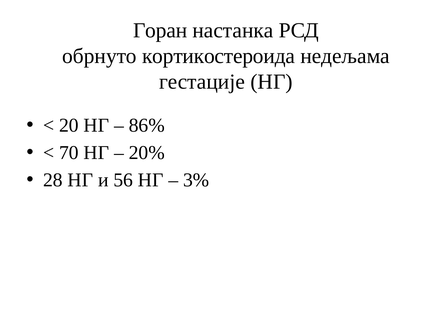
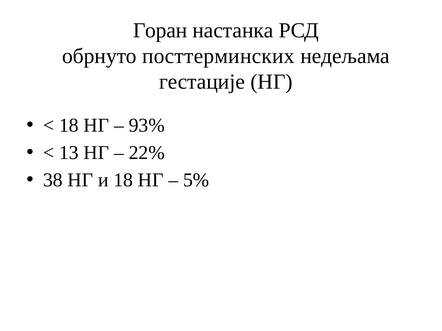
кортикостероида: кортикостероида -> посттерминских (218, 56)
20: 20 -> 18 (69, 125)
86%: 86% -> 93% (147, 125)
70: 70 -> 13 (69, 153)
20%: 20% -> 22% (147, 153)
28: 28 -> 38 (53, 180)
и 56: 56 -> 18 (123, 180)
3%: 3% -> 5% (196, 180)
